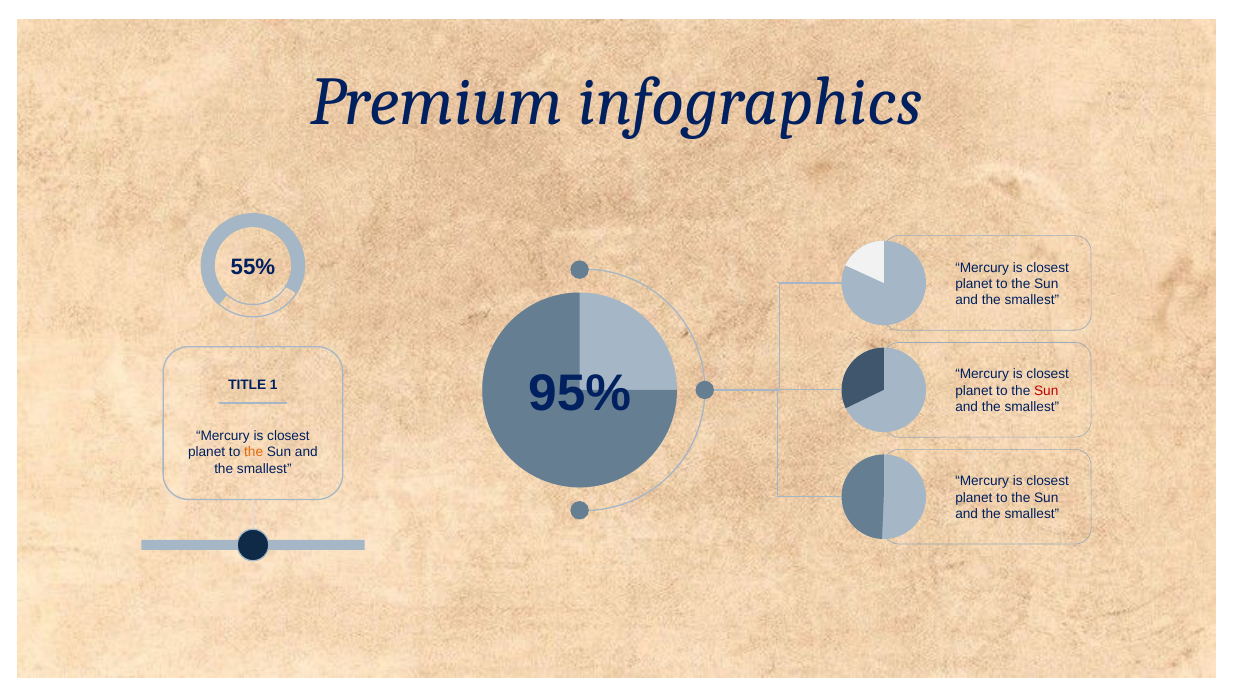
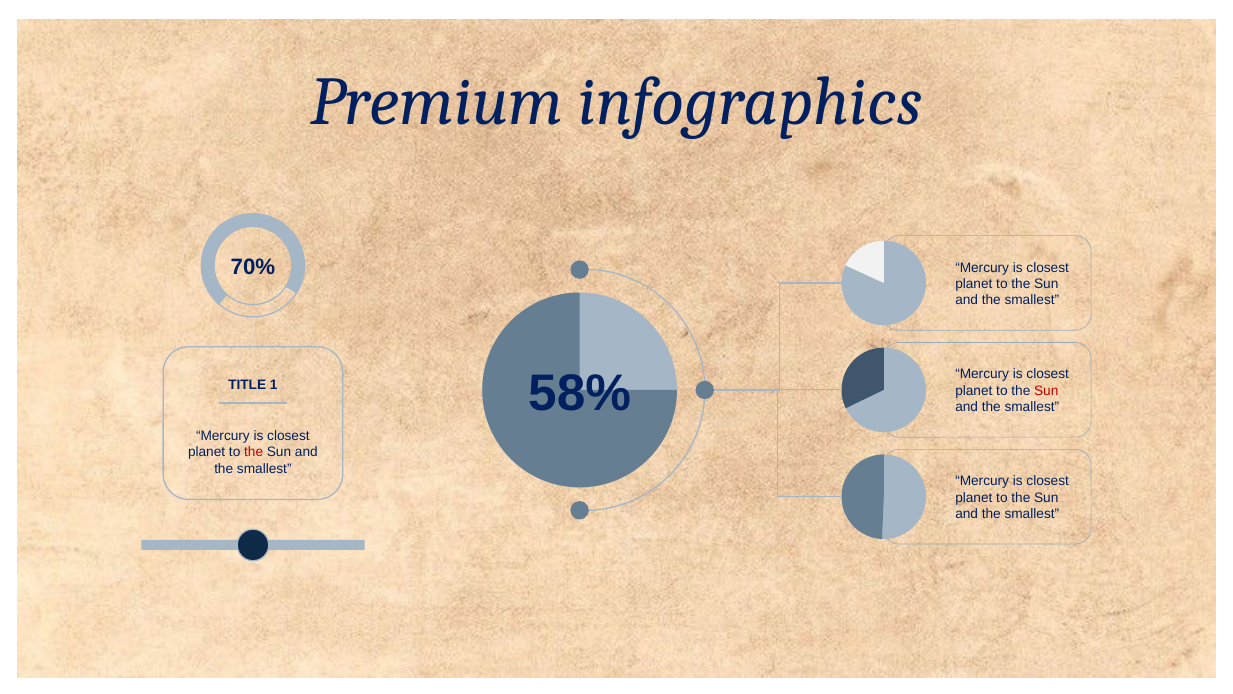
55%: 55% -> 70% (253, 267)
95%: 95% -> 58% (580, 393)
the colour: orange -> red (254, 452)
